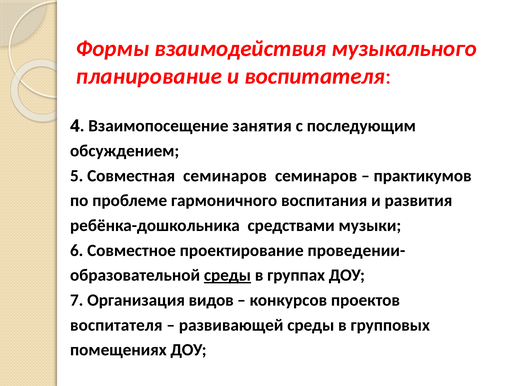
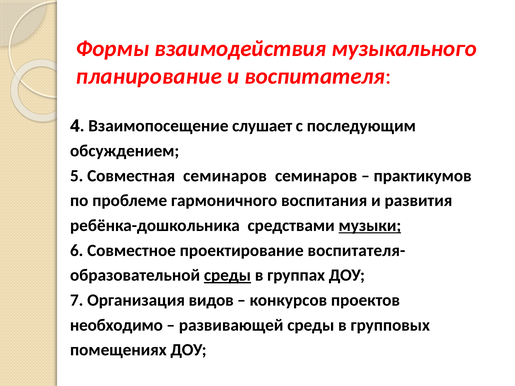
занятия: занятия -> слушает (262, 126)
музыки underline: none -> present (370, 226)
проведении-: проведении- -> воспитателя- (356, 251)
воспитателя: воспитателя -> необходимо (116, 325)
